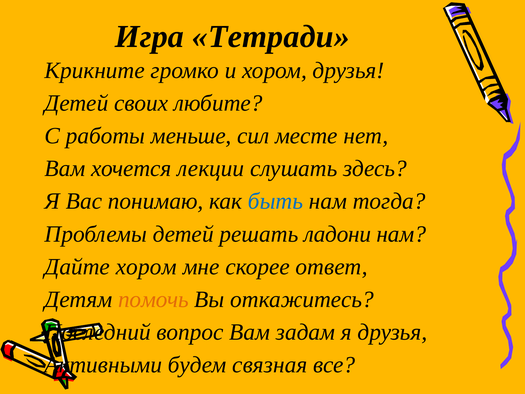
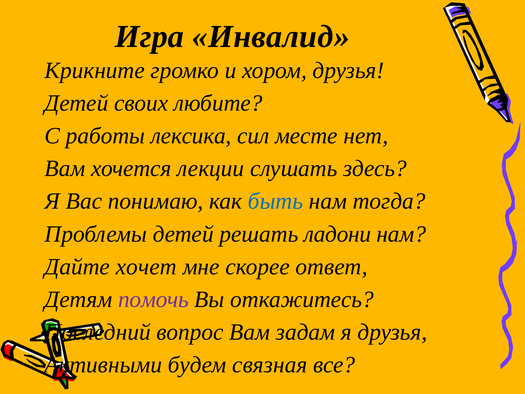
Тетради: Тетради -> Инвалид (271, 37)
меньше: меньше -> лексика (191, 136)
Дайте хором: хором -> хочет (146, 266)
помочь colour: orange -> purple (153, 299)
